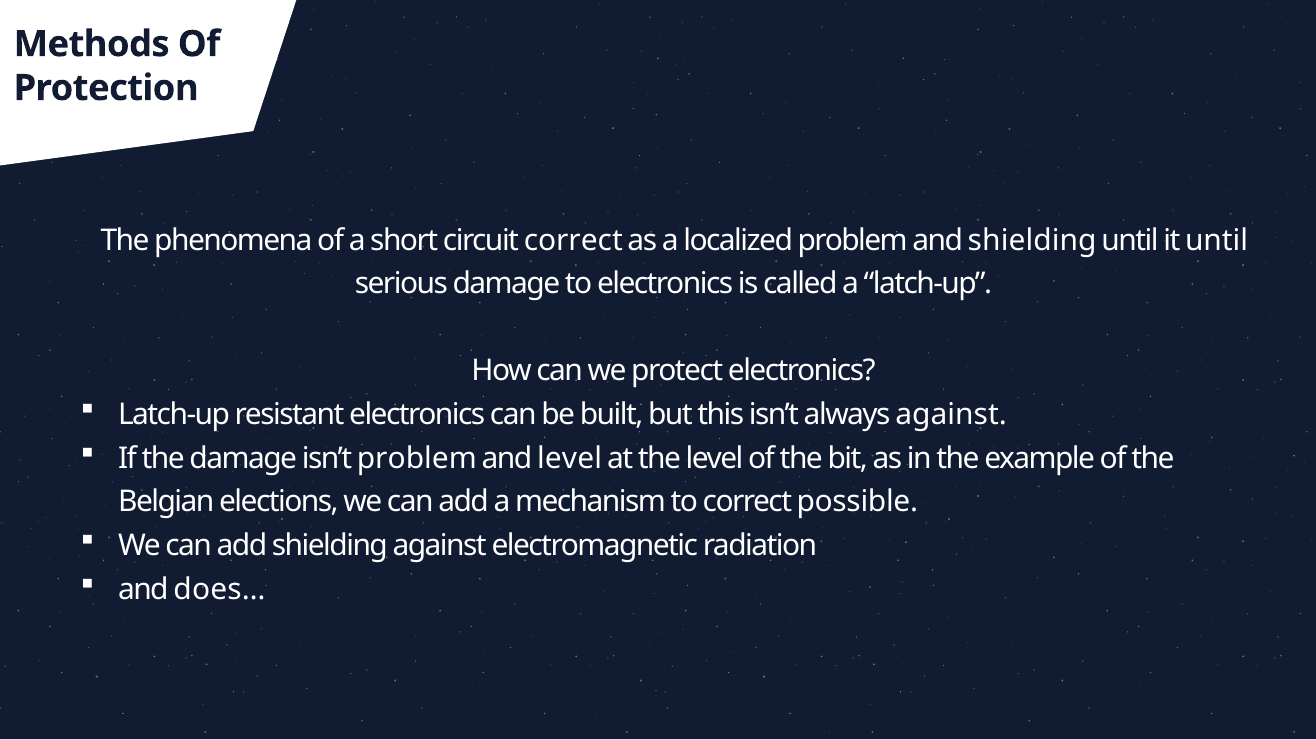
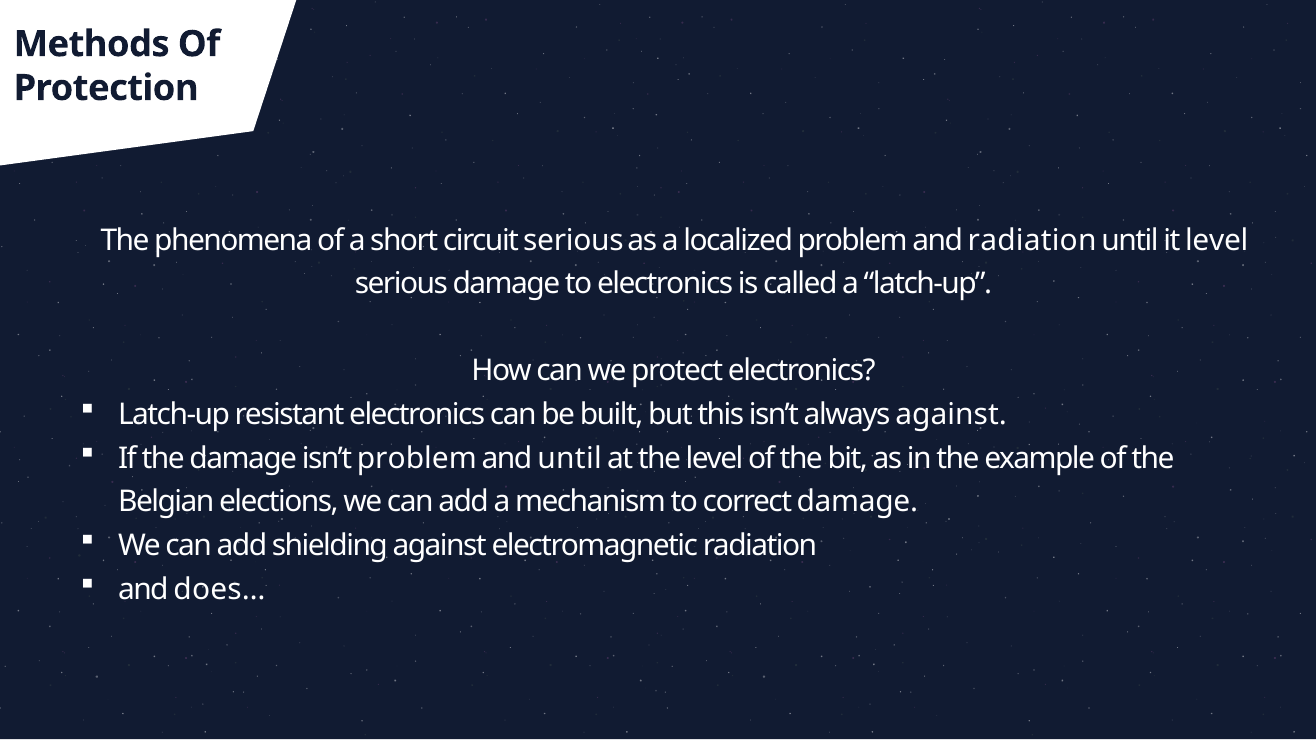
circuit correct: correct -> serious (573, 240)
and shielding: shielding -> radiation (1032, 240)
it until: until -> level (1217, 240)
and level: level -> until (570, 459)
correct possible: possible -> damage (857, 502)
